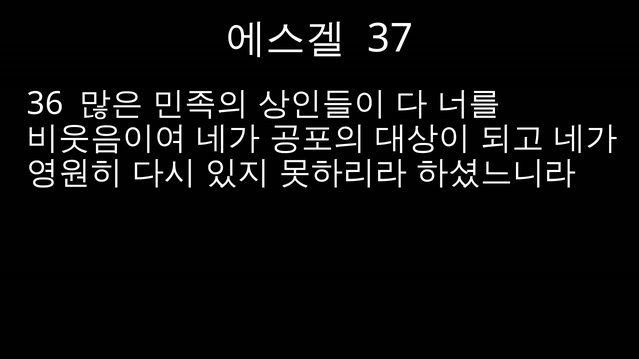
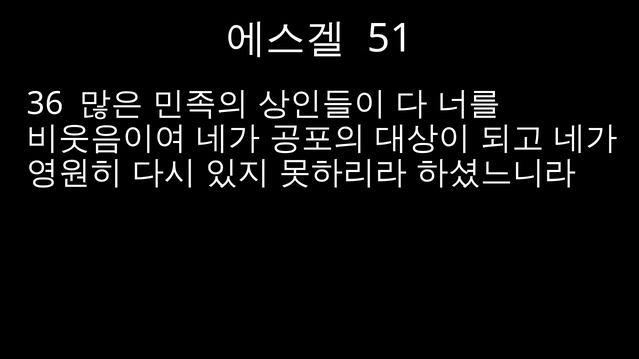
37: 37 -> 51 (390, 38)
